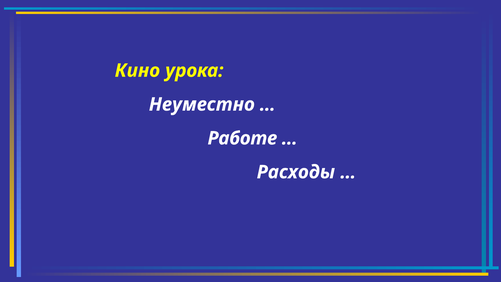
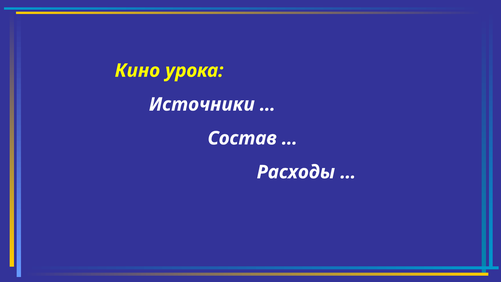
Неуместно: Неуместно -> Источники (202, 104)
Работе: Работе -> Состав (242, 138)
